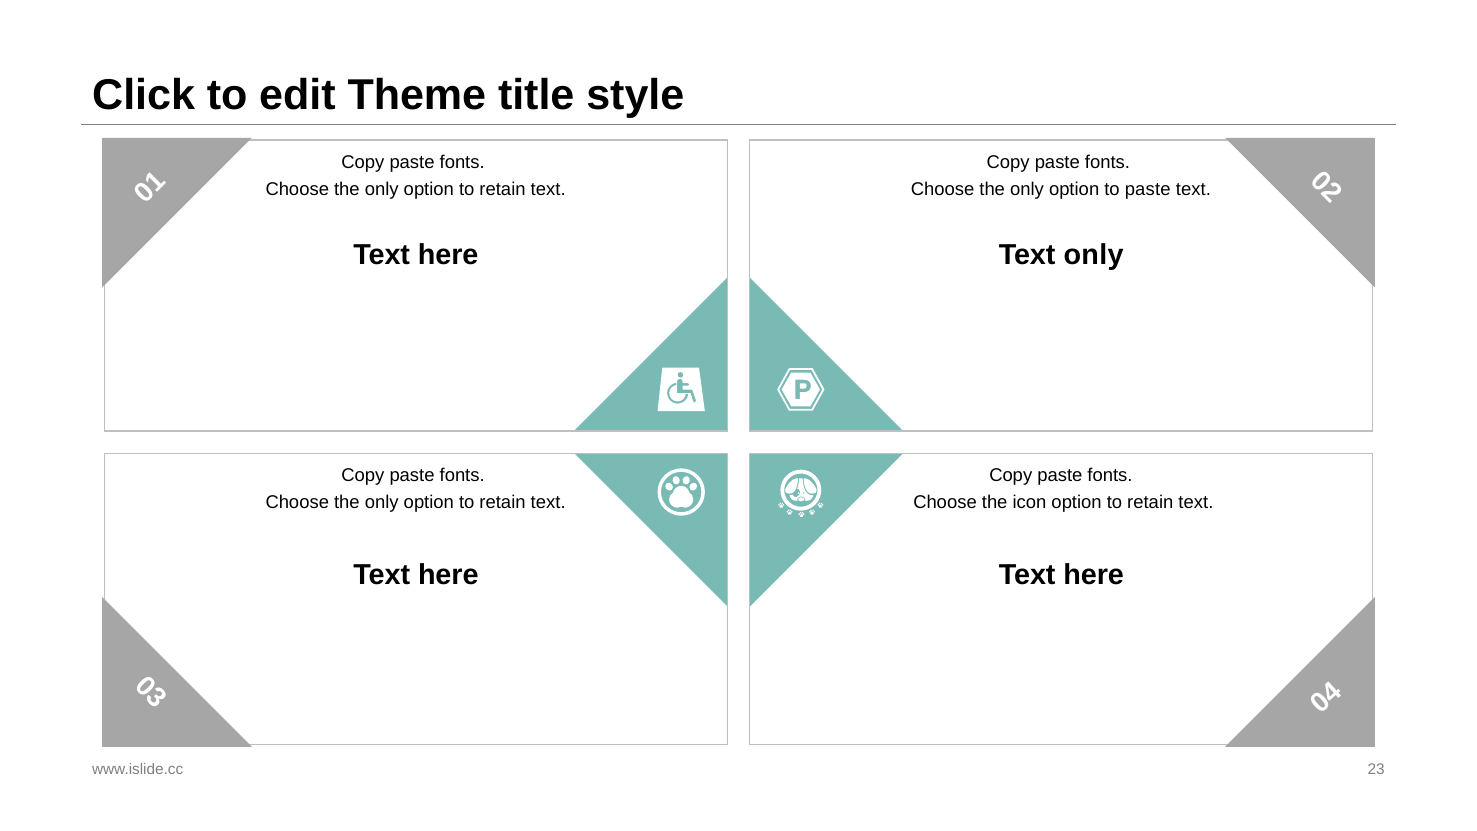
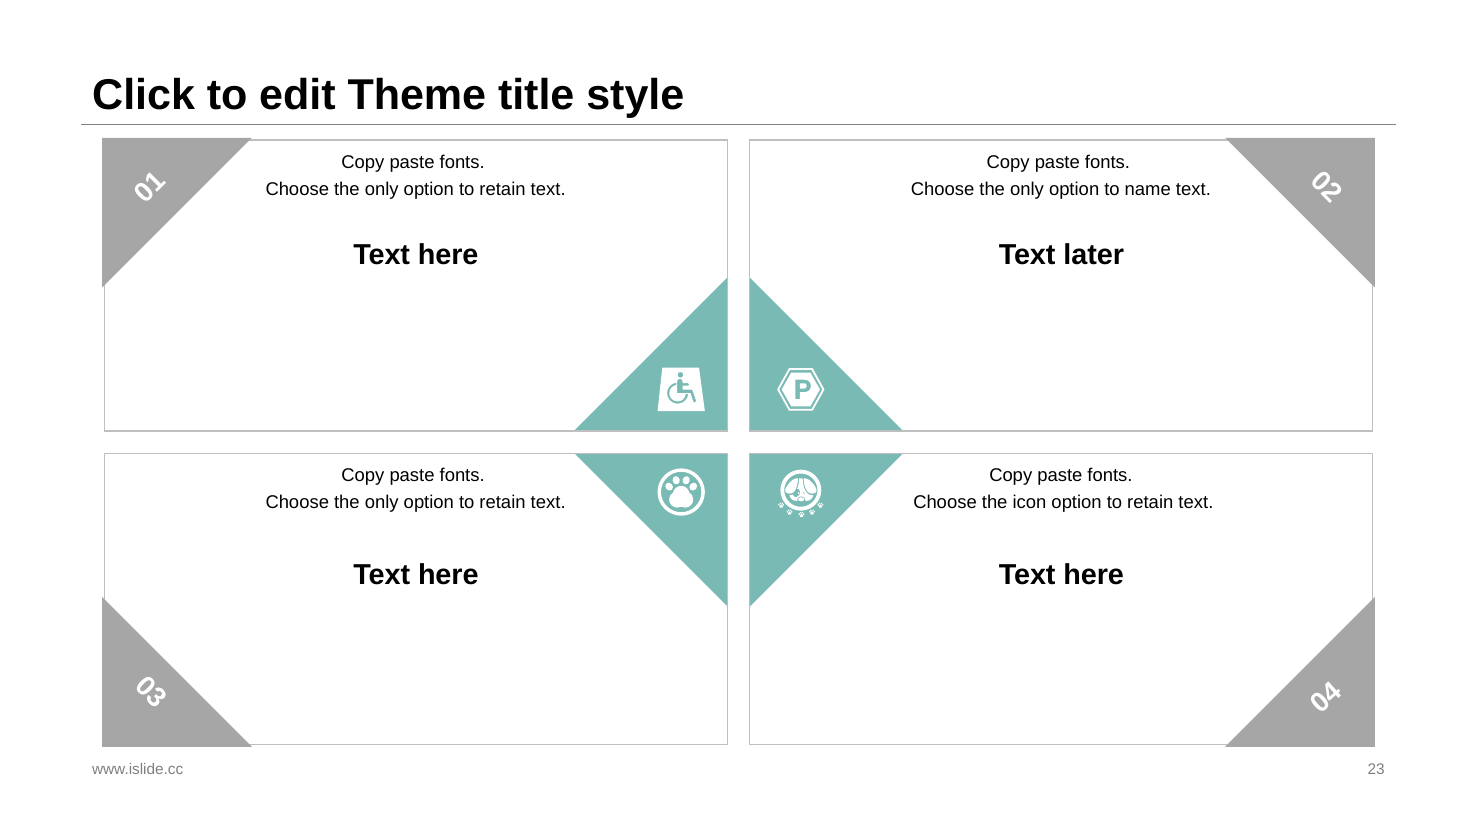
to paste: paste -> name (1148, 189)
Text only: only -> later (1094, 255)
